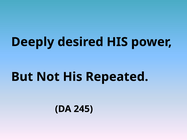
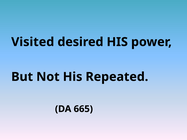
Deeply: Deeply -> Visited (33, 42)
245: 245 -> 665 (83, 109)
